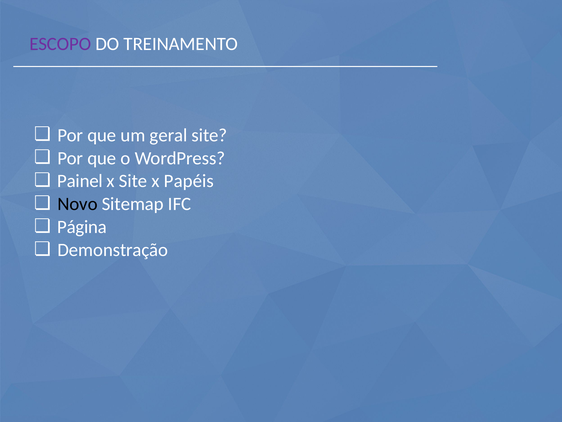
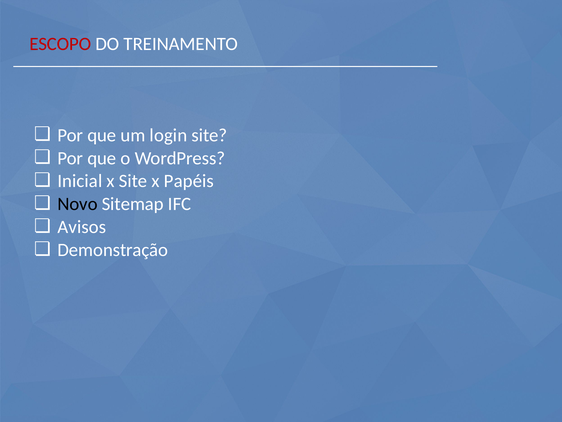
ESCOPO colour: purple -> red (60, 44)
geral: geral -> login (168, 135)
Painel: Painel -> Inicial (80, 181)
Página: Página -> Avisos (82, 227)
